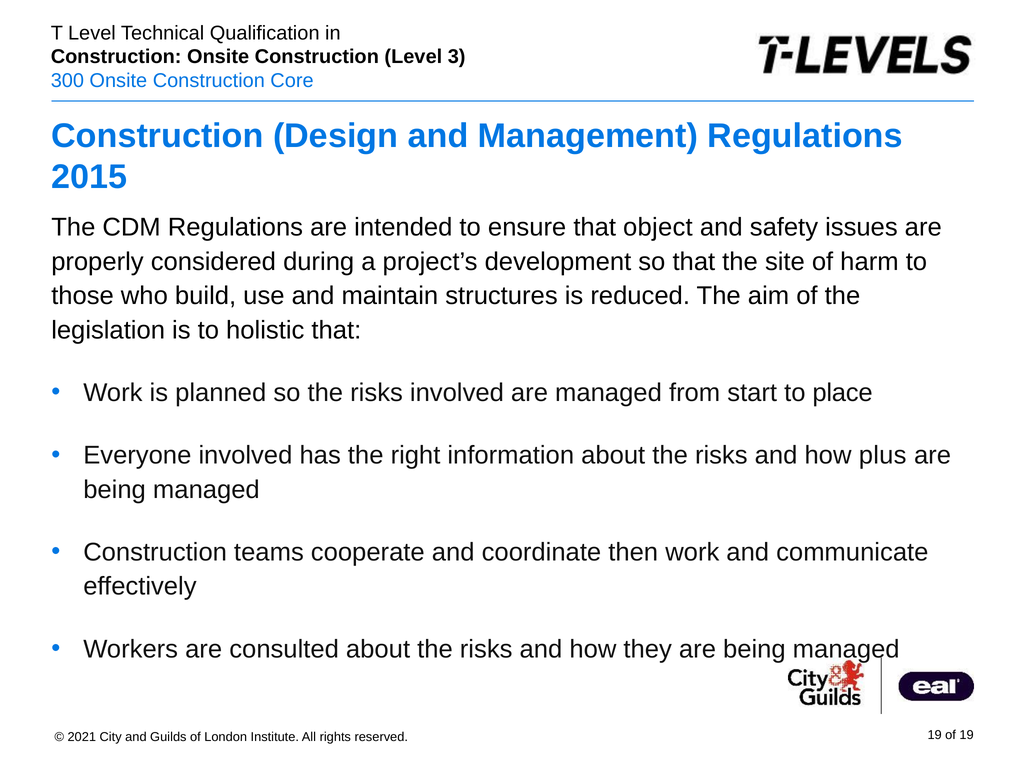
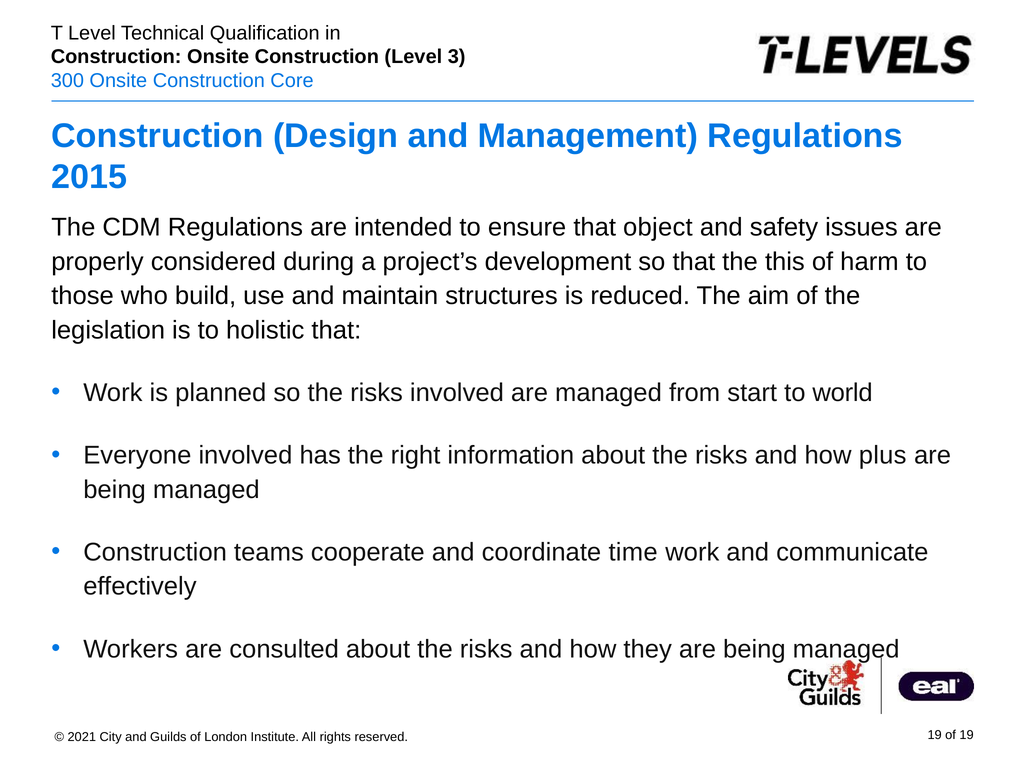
site: site -> this (785, 262)
place: place -> world (843, 393)
then: then -> time (633, 552)
